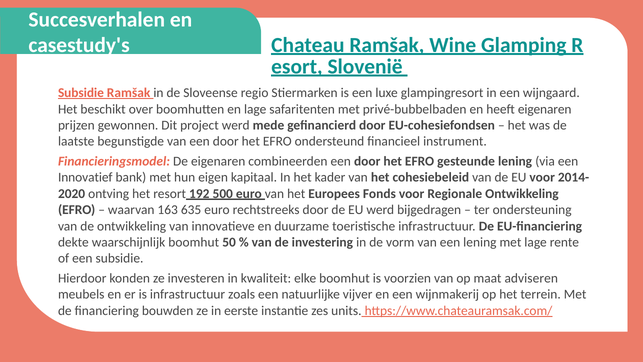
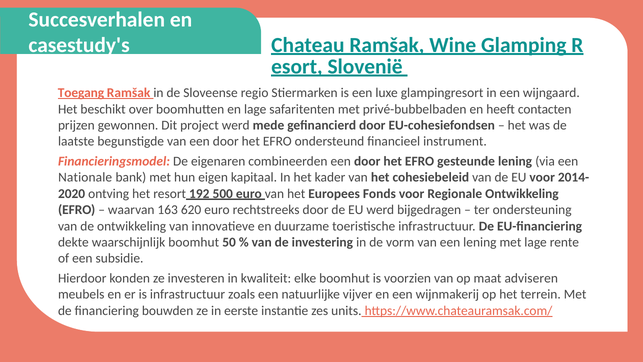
Subsidie: Subsidie -> Toegang (81, 93)
heeft eigenaren: eigenaren -> contacten (545, 109)
Innovatief: Innovatief -> Nationale (85, 177)
635: 635 -> 620 (191, 210)
